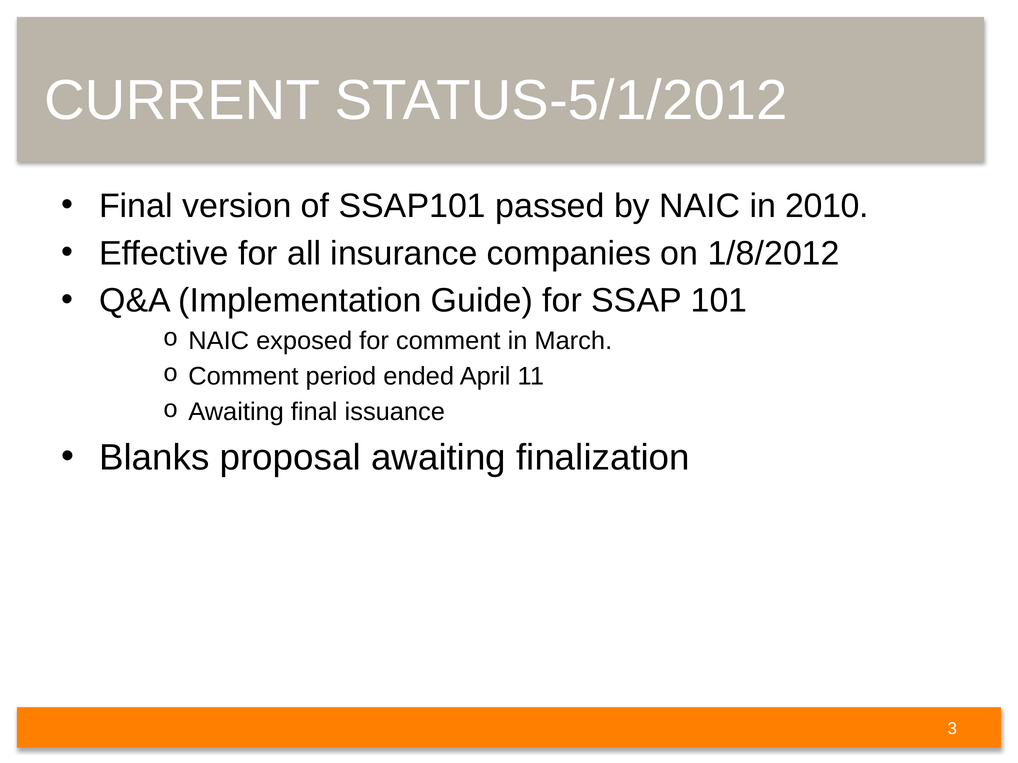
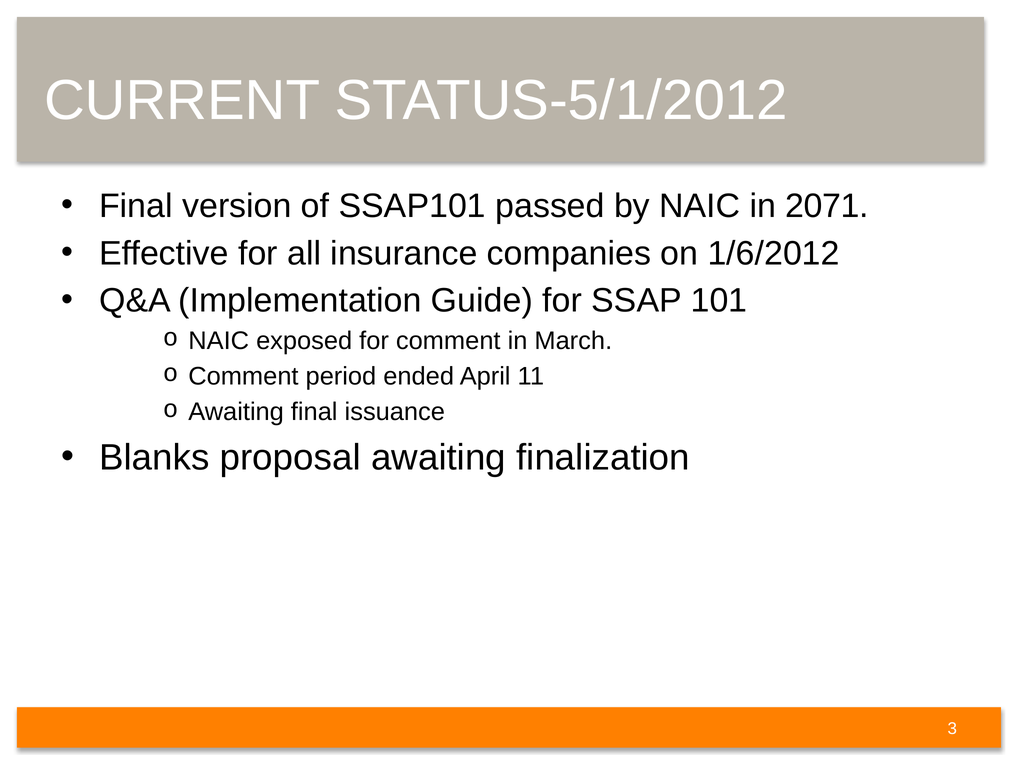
2010: 2010 -> 2071 (827, 206)
1/8/2012: 1/8/2012 -> 1/6/2012 (774, 253)
